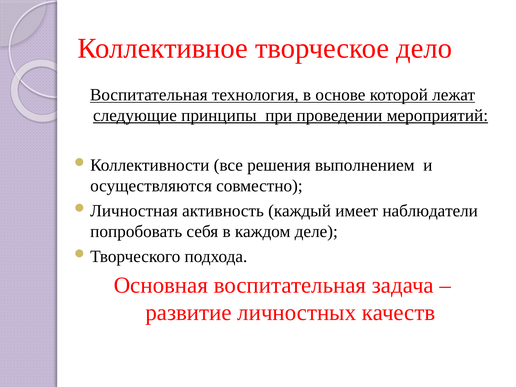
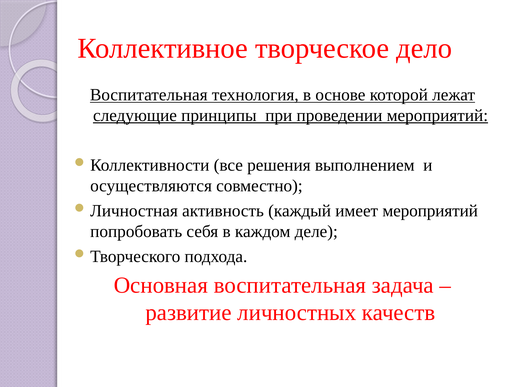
имеет наблюдатели: наблюдатели -> мероприятий (430, 211)
